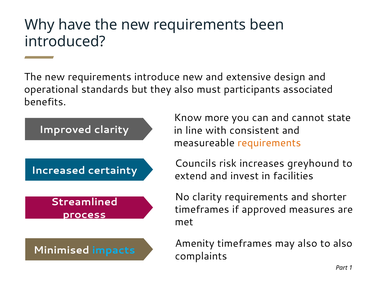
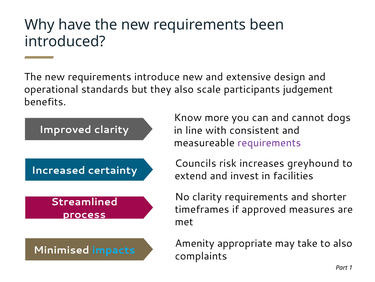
must: must -> scale (209, 89)
associated: associated -> judgement (308, 89)
state: state -> dogs (339, 117)
requirements colour: orange -> purple (269, 142)
Amenity timeframes: timeframes -> appropriate (245, 243)
may also: also -> take (308, 243)
